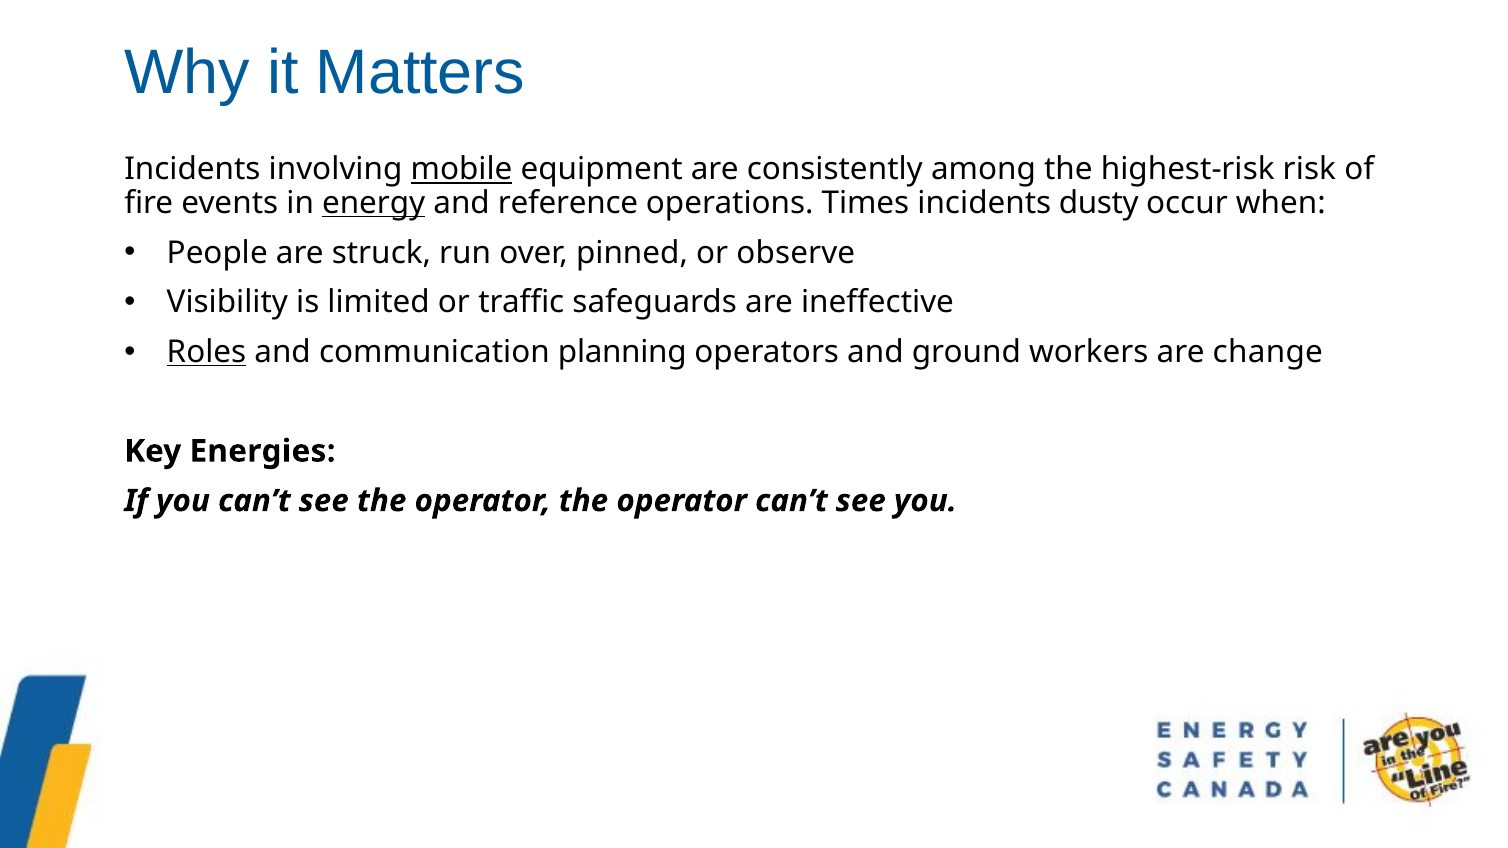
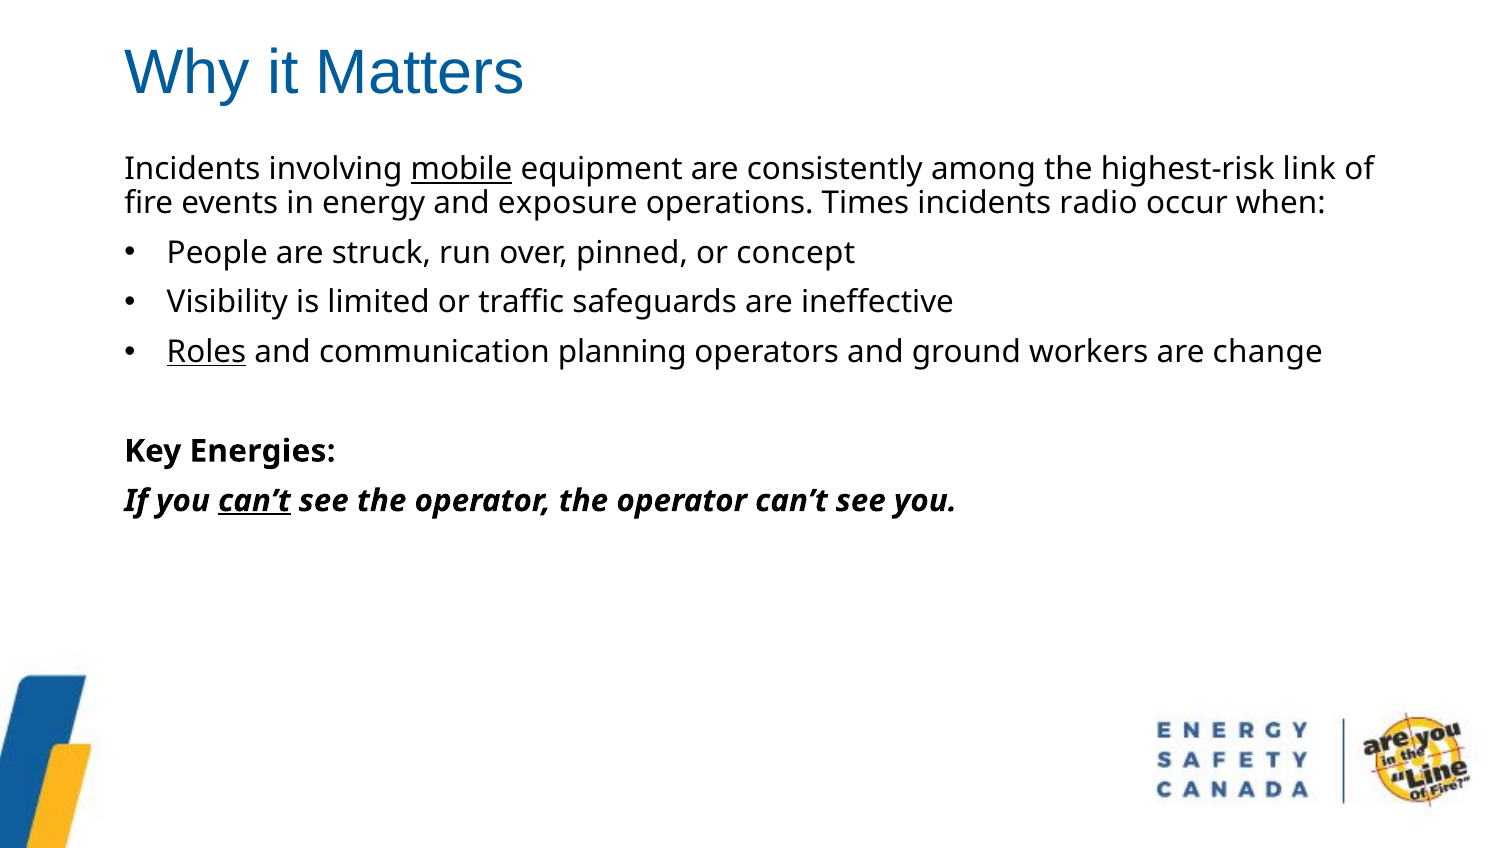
risk: risk -> link (1309, 169)
energy underline: present -> none (374, 203)
reference: reference -> exposure (568, 203)
dusty: dusty -> radio (1098, 203)
observe: observe -> concept (796, 253)
can’t underline: none -> present (254, 501)
